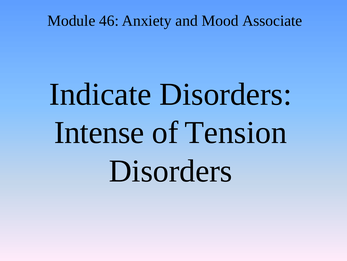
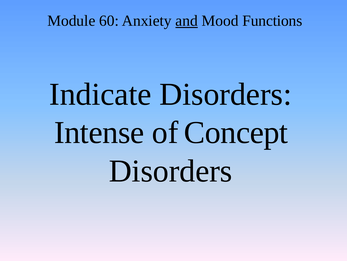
46: 46 -> 60 (109, 21)
and underline: none -> present (187, 21)
Associate: Associate -> Functions (272, 21)
Tension: Tension -> Concept (236, 132)
